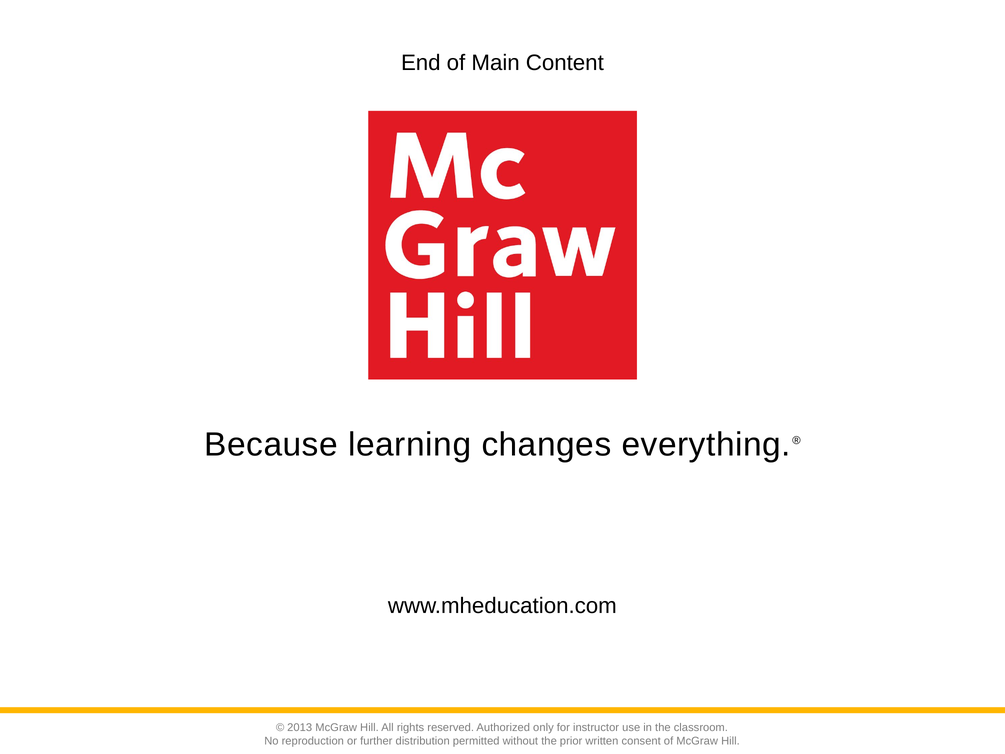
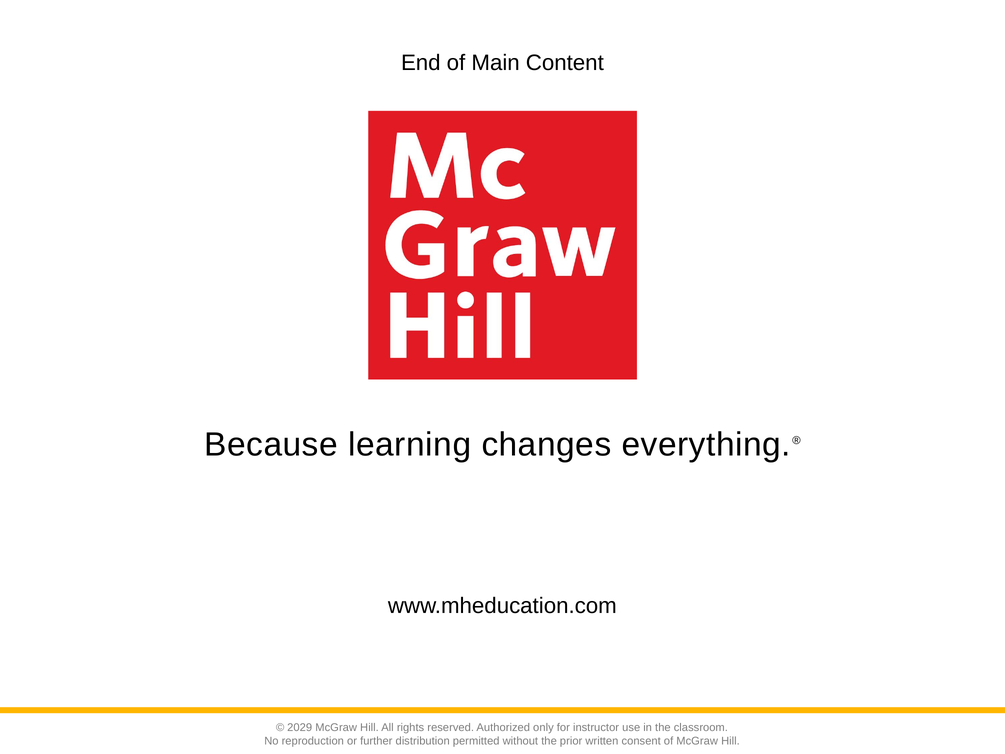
2013: 2013 -> 2029 (300, 727)
